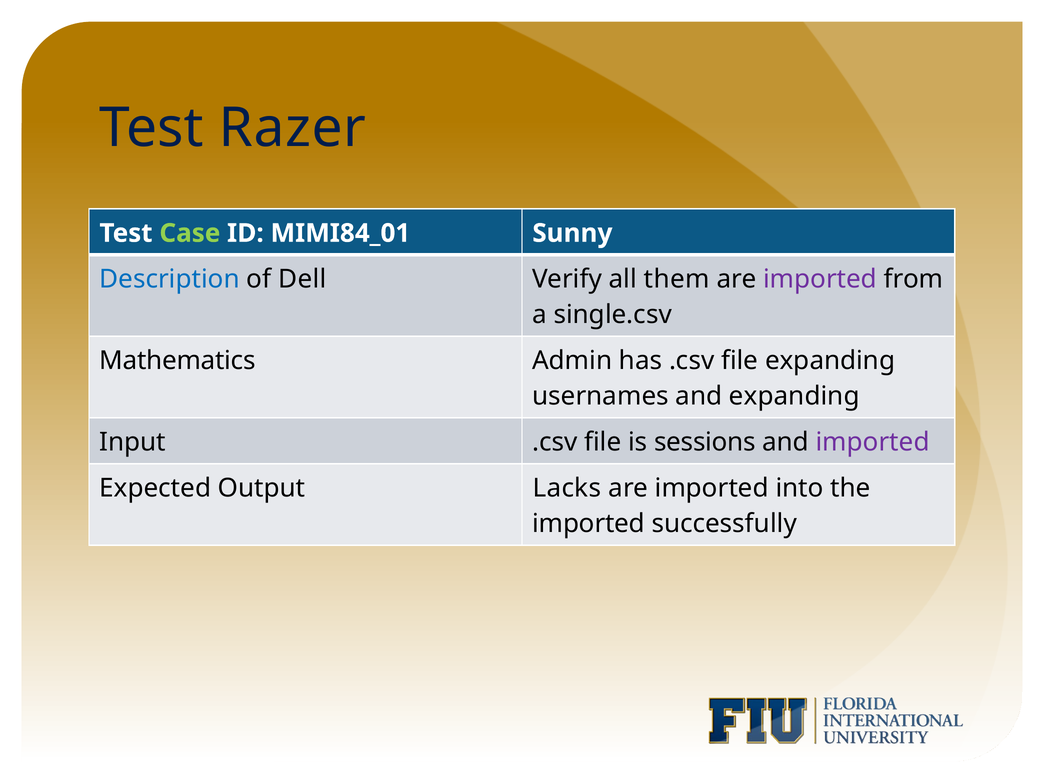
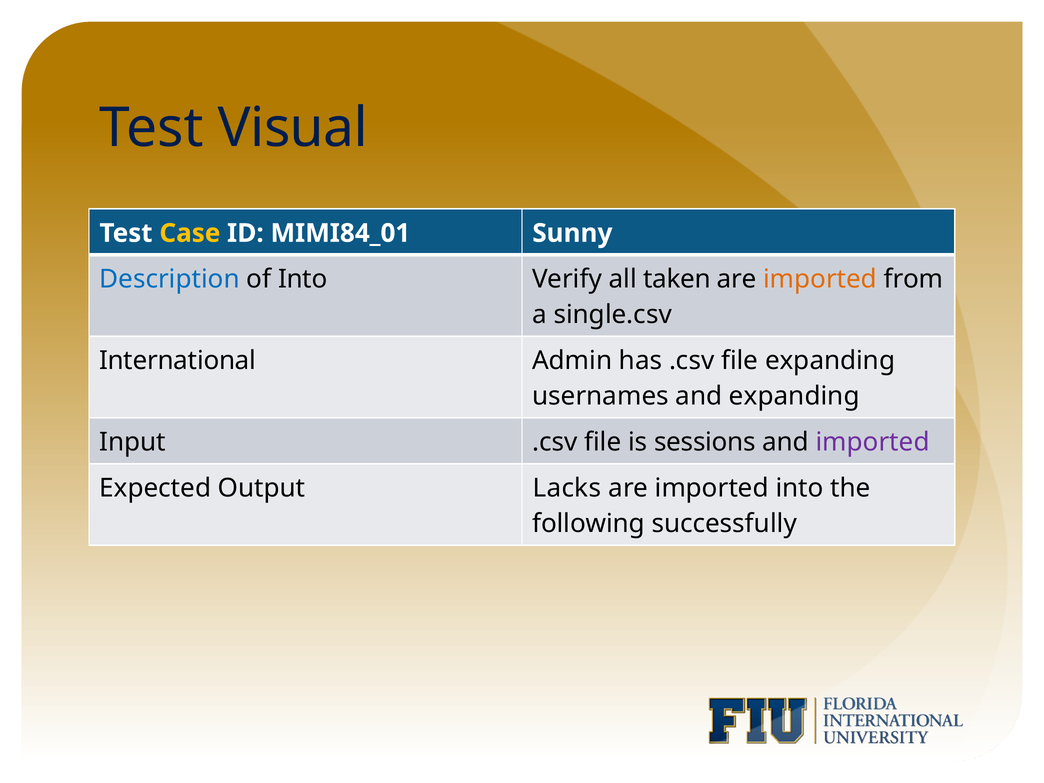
Razer: Razer -> Visual (293, 128)
Case colour: light green -> yellow (190, 233)
of Dell: Dell -> Into (303, 279)
them: them -> taken (677, 279)
imported colour: purple -> orange (820, 279)
Mathematics: Mathematics -> International (178, 361)
imported: imported -> following (589, 524)
